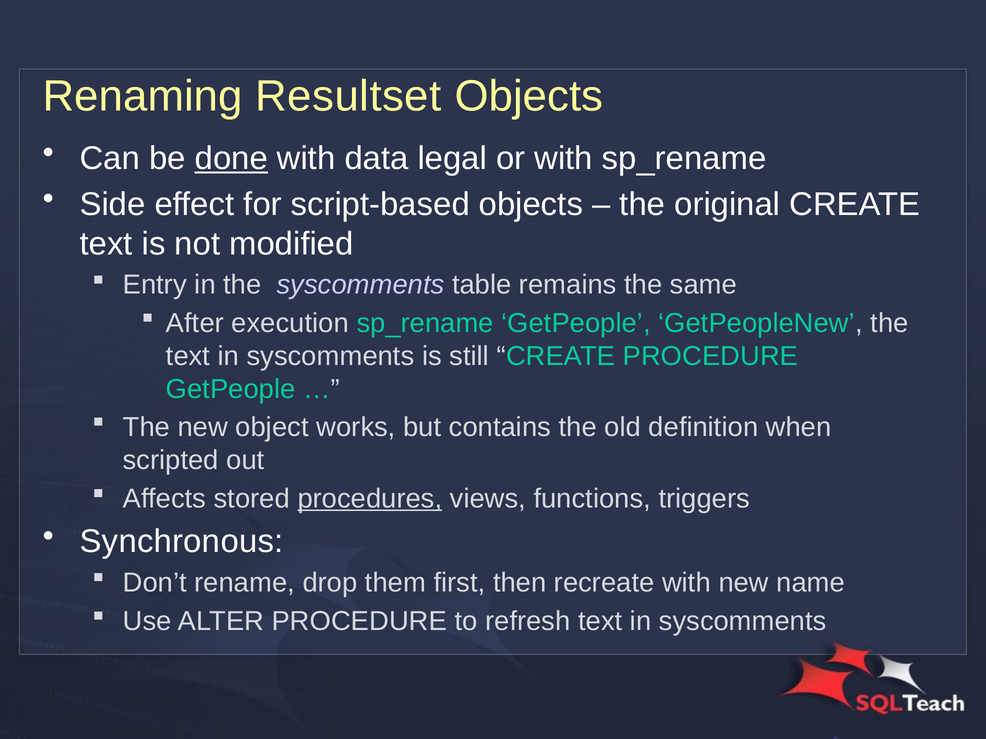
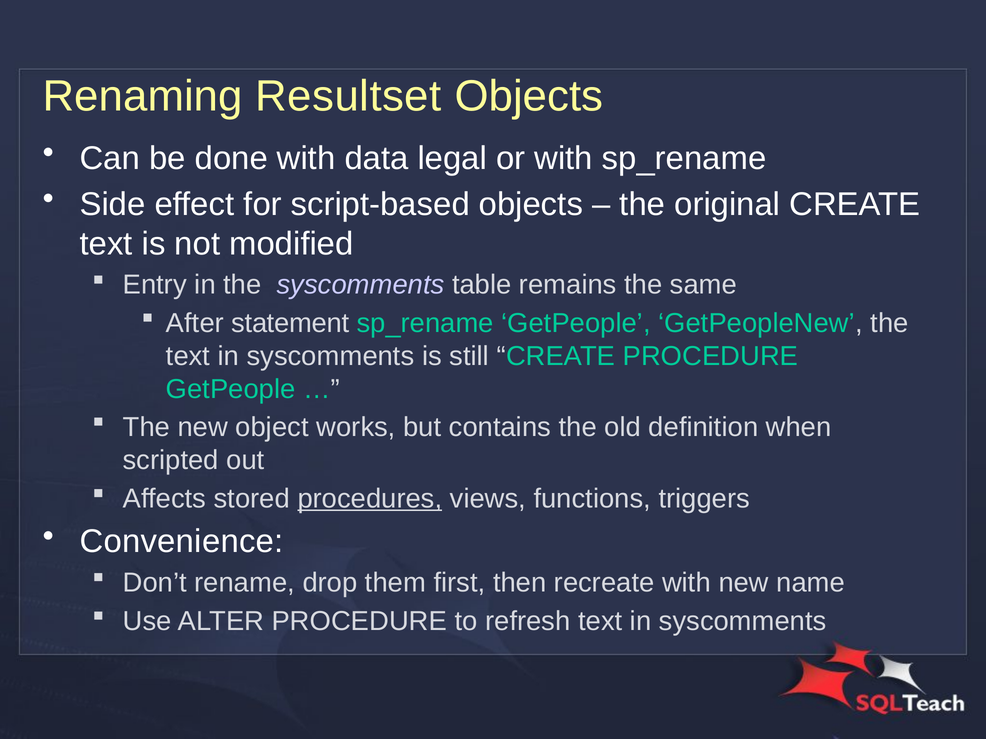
done underline: present -> none (231, 158)
execution: execution -> statement (290, 323)
Synchronous: Synchronous -> Convenience (182, 542)
